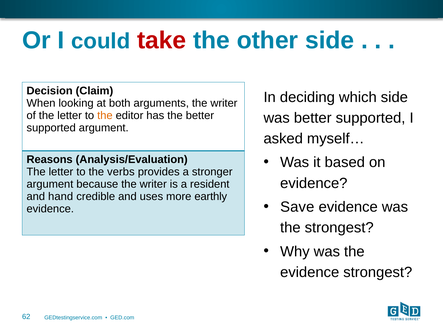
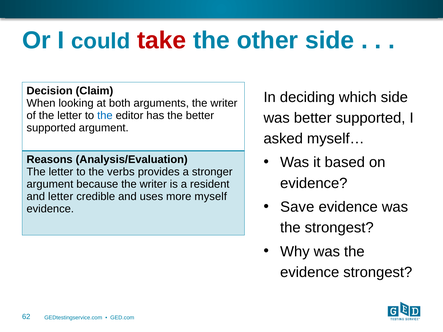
the colour: orange -> blue (105, 116)
and hand: hand -> letter (61, 197)
earthly: earthly -> myself (211, 197)
